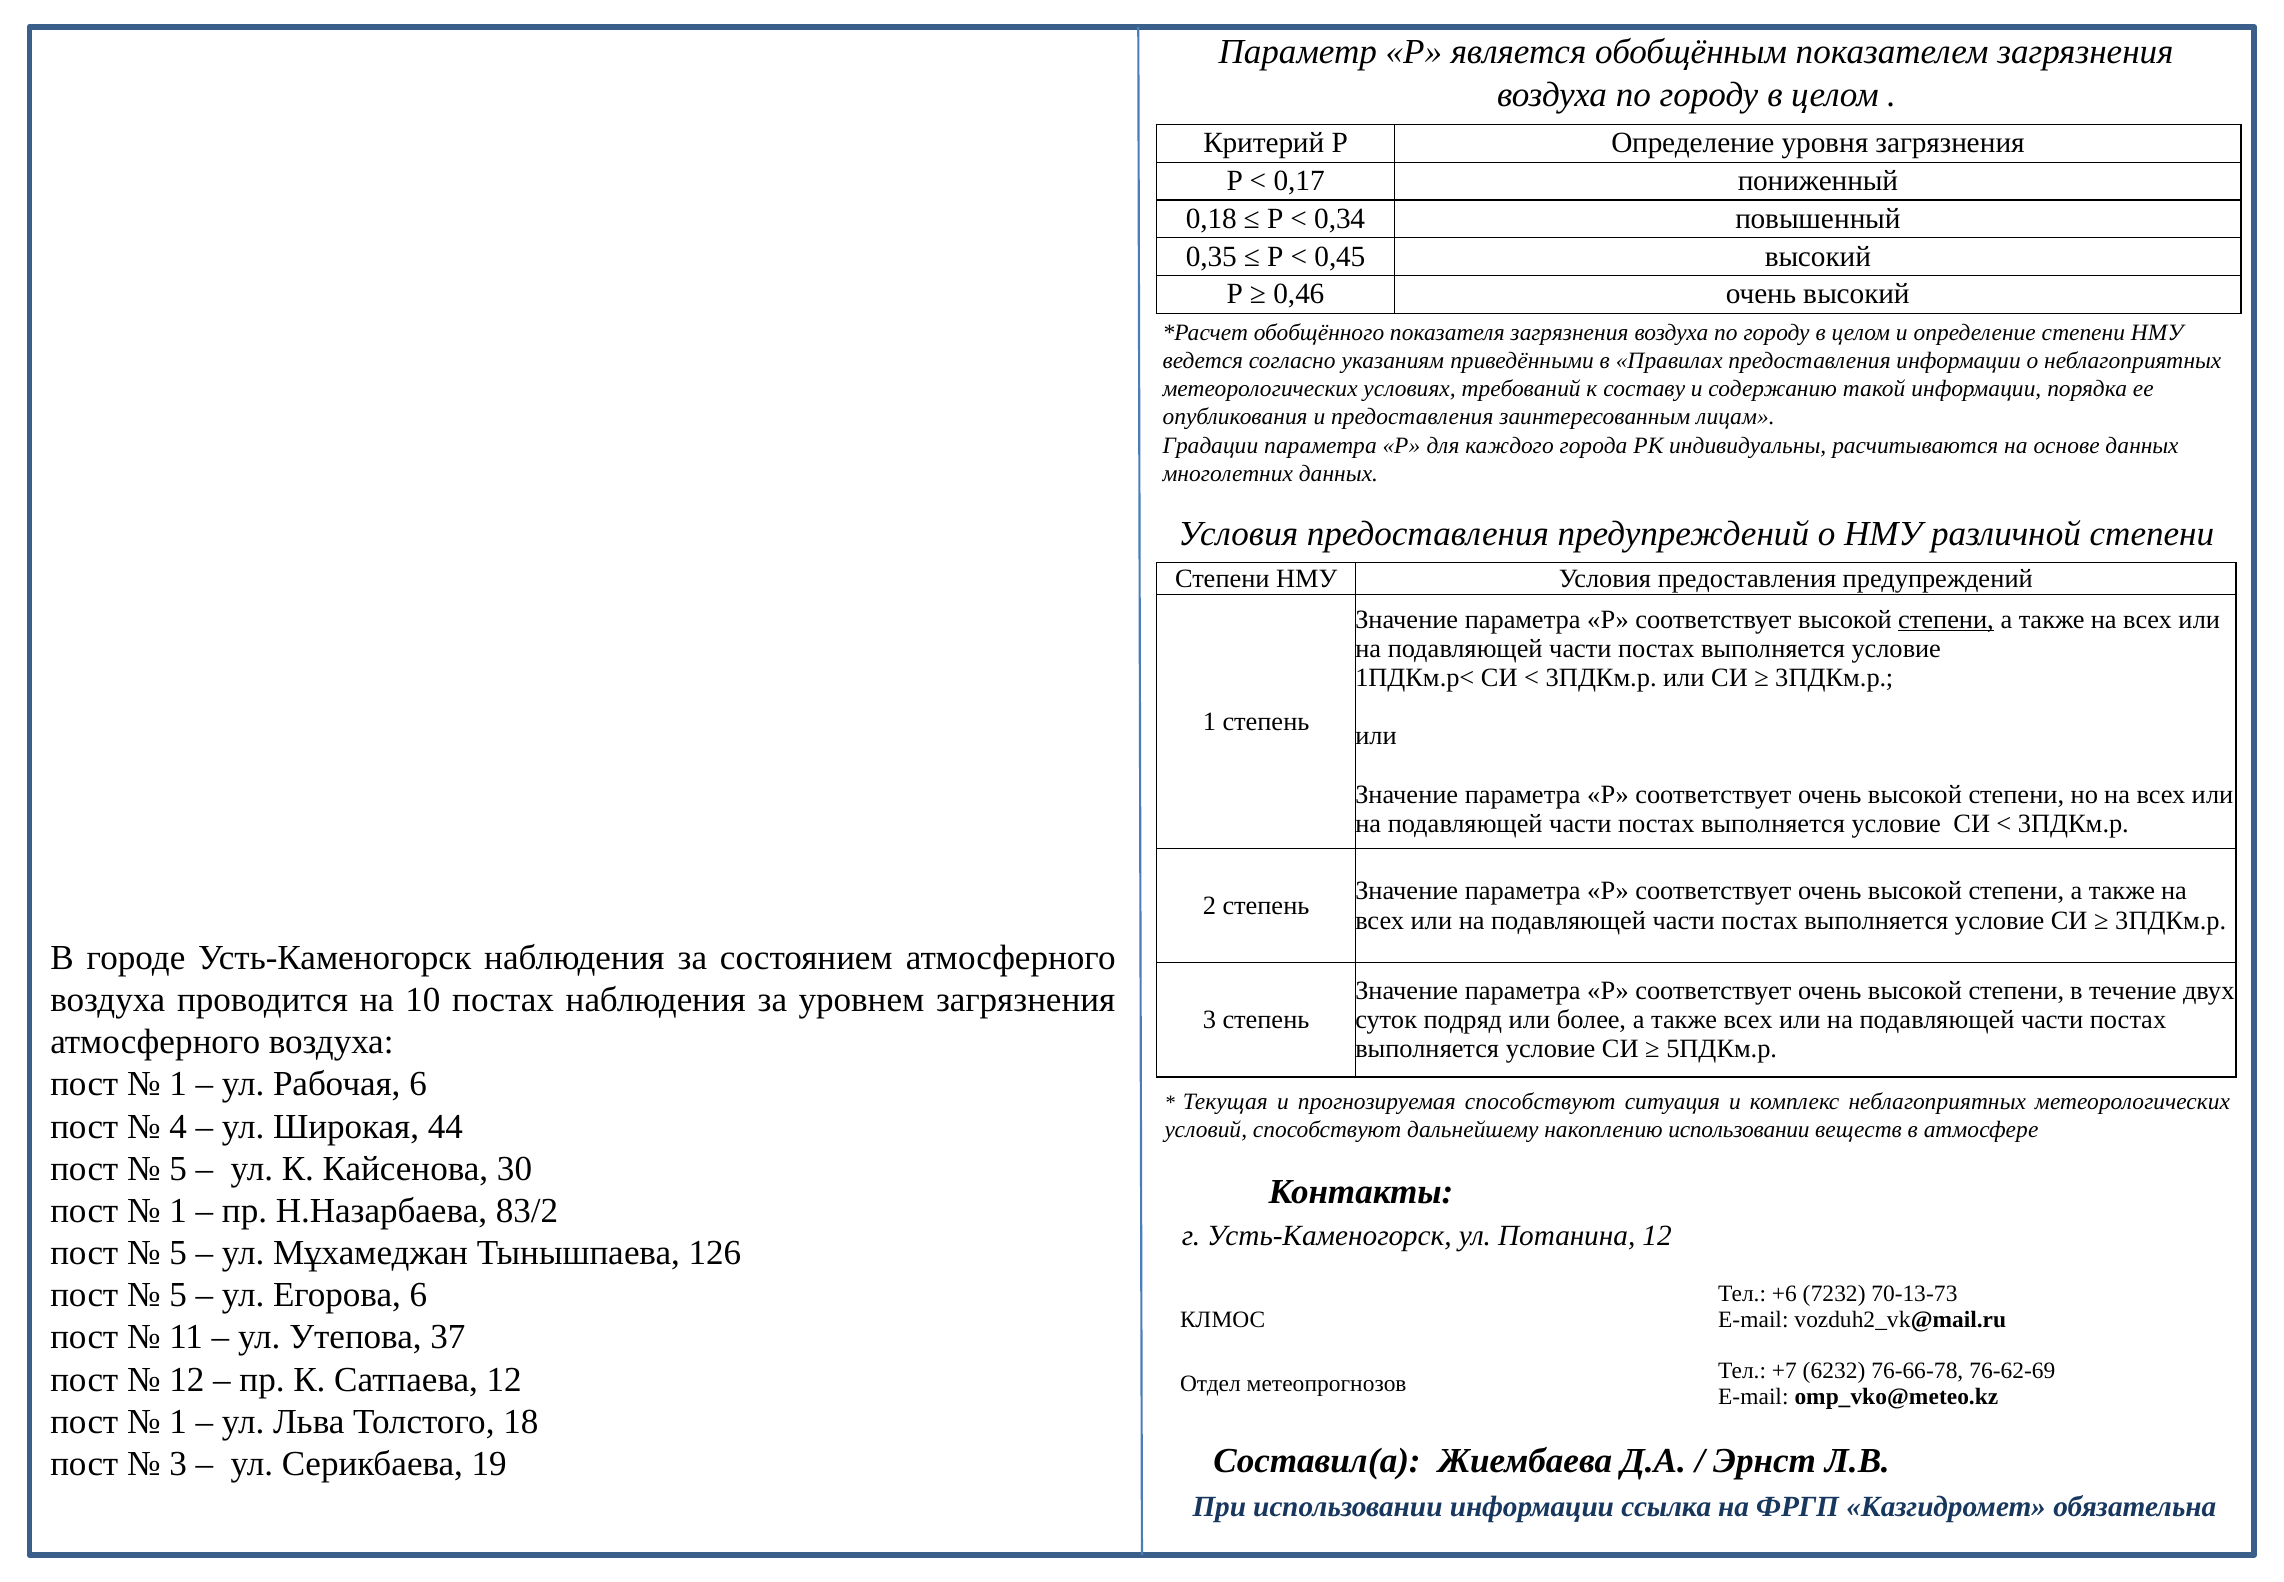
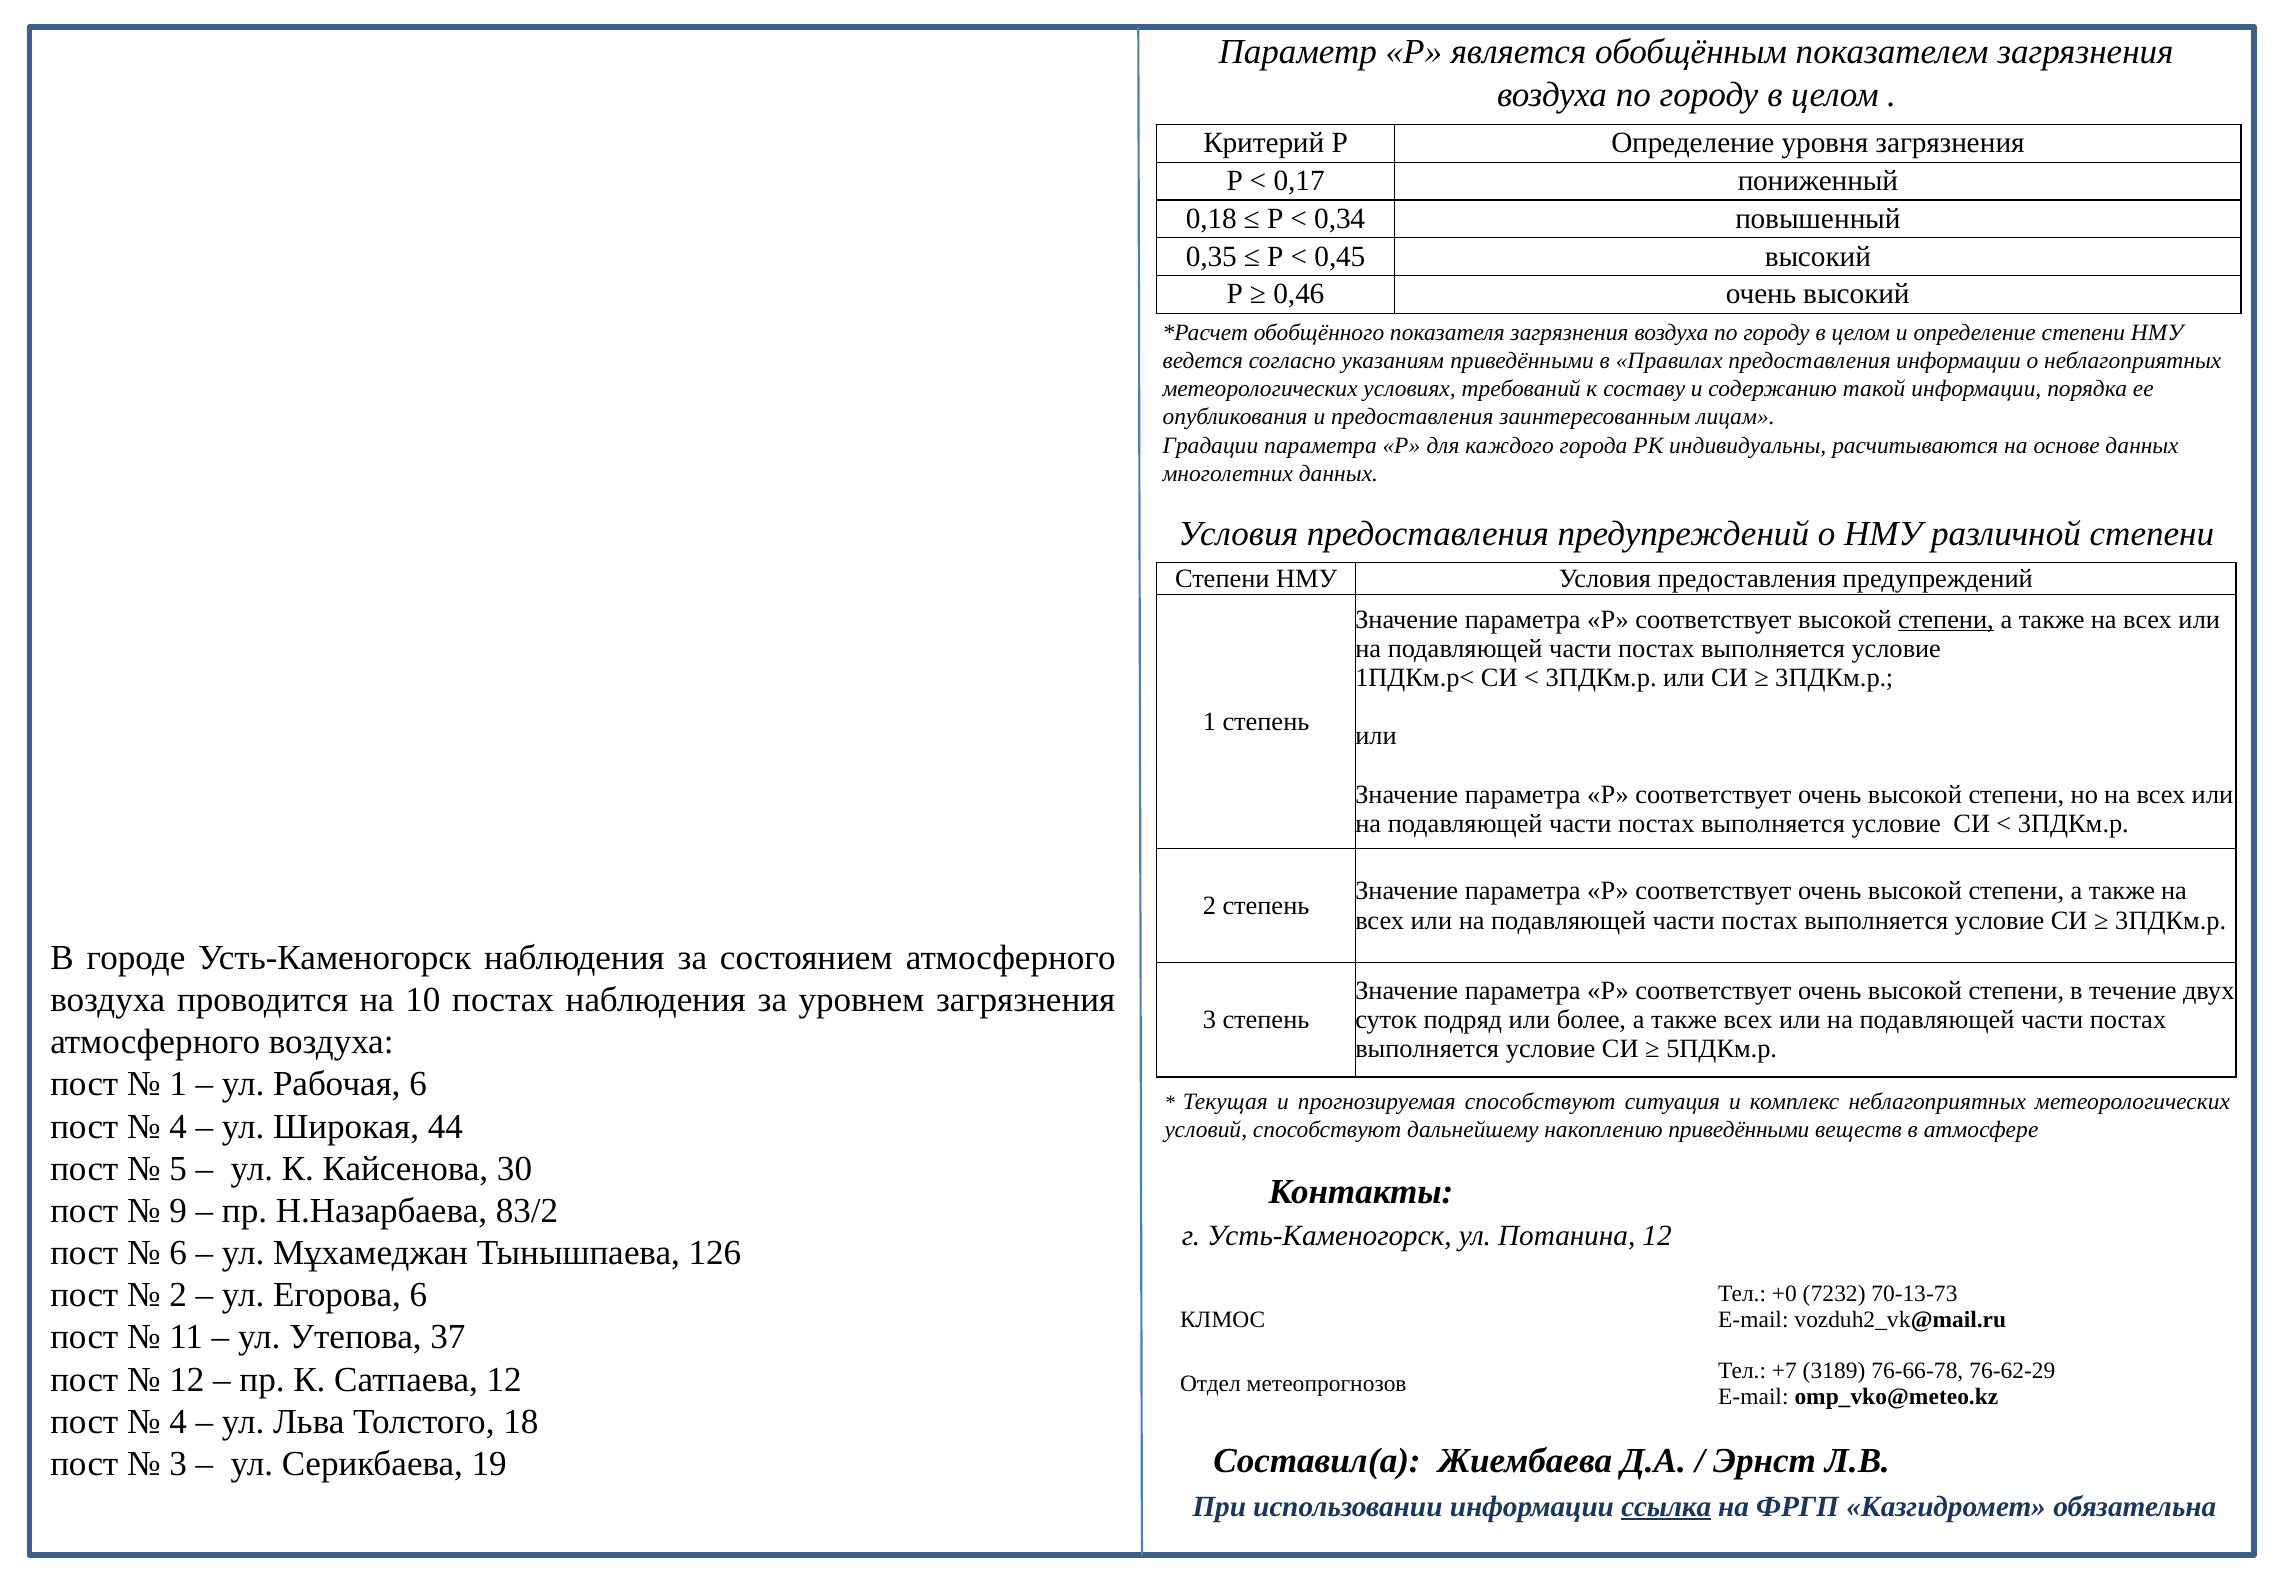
накоплению использовании: использовании -> приведёнными (1739, 1129)
1: 1 -> 9 (178, 1210)
5: 5 -> 6 (178, 1252)
5: 5 -> 2 (178, 1295)
+6: +6 -> +0 (1784, 1293)
6232: 6232 -> 3189 (1834, 1370)
76-62-69: 76-62-69 -> 76-62-29 (2012, 1370)
1: 1 -> 4 (178, 1421)
ссылка underline: none -> present (1666, 1506)
